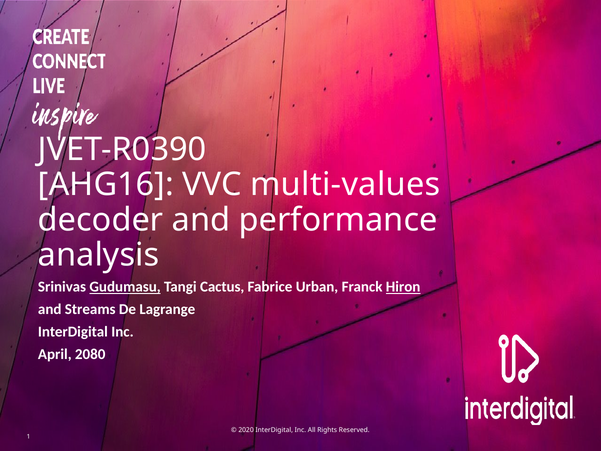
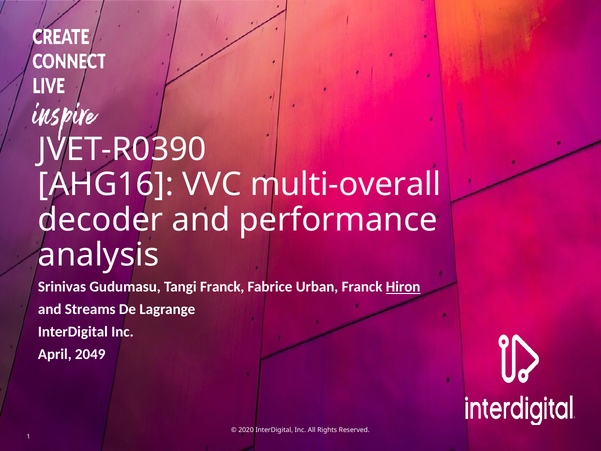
multi-values: multi-values -> multi-overall (346, 185)
Gudumasu underline: present -> none (125, 287)
Tangi Cactus: Cactus -> Franck (222, 287)
2080: 2080 -> 2049 (90, 354)
